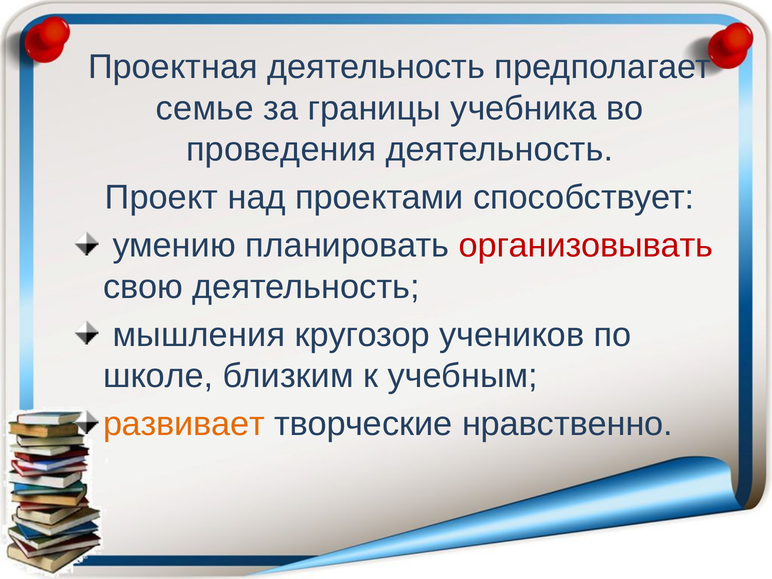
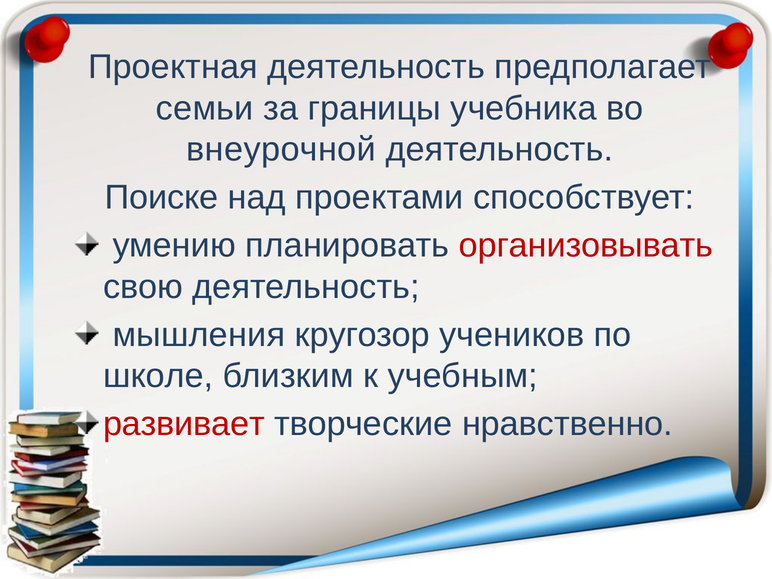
семье: семье -> семьи (205, 108)
проведения: проведения -> внеурочной (281, 149)
Проект: Проект -> Поиске (162, 198)
развивает colour: orange -> red (184, 424)
